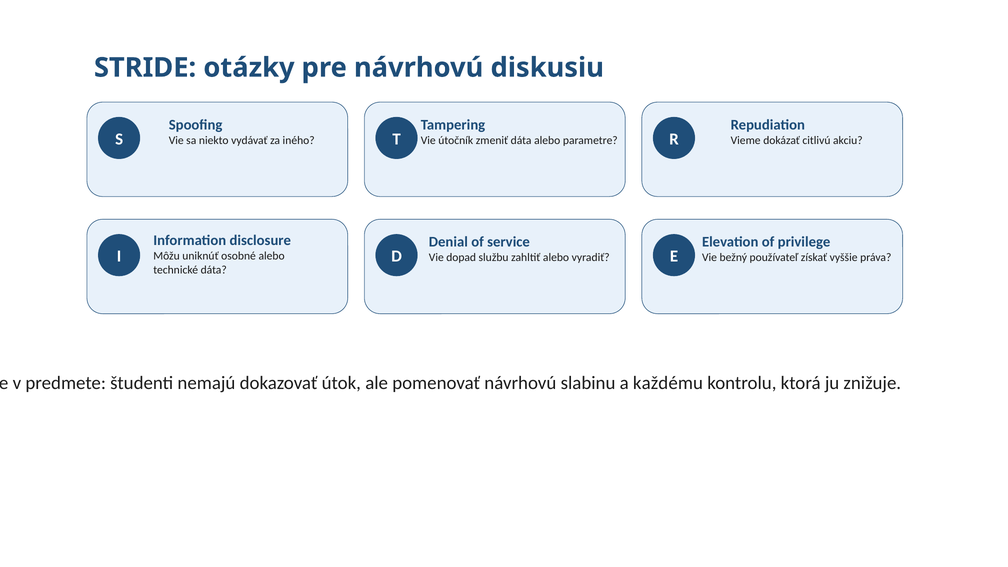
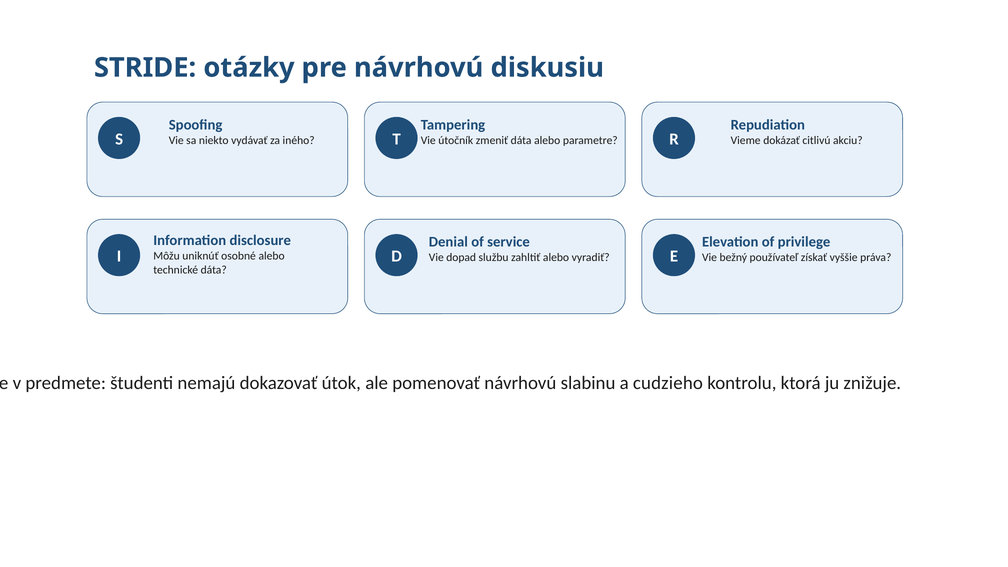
každému: každému -> cudzieho (668, 383)
